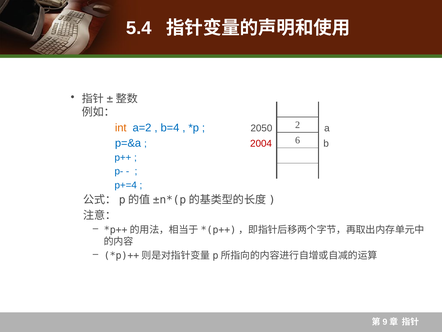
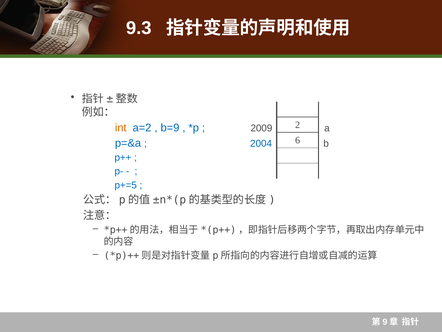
5.4: 5.4 -> 9.3 (139, 28)
b=4: b=4 -> b=9 (170, 128)
2050: 2050 -> 2009 (261, 128)
2004 colour: red -> blue (261, 143)
p+=4: p+=4 -> p+=5 (126, 185)
